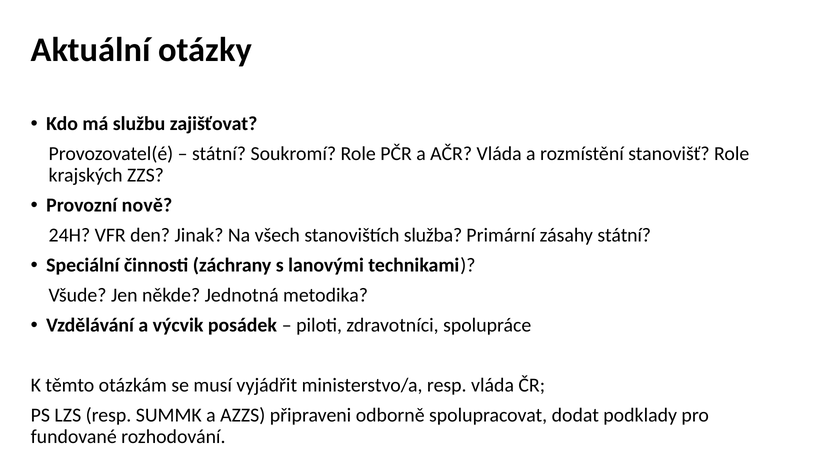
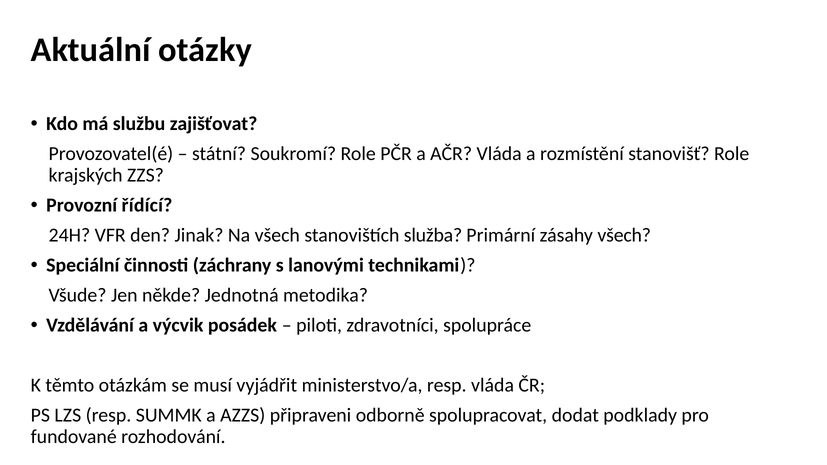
nově: nově -> řídící (147, 205)
zásahy státní: státní -> všech (624, 235)
